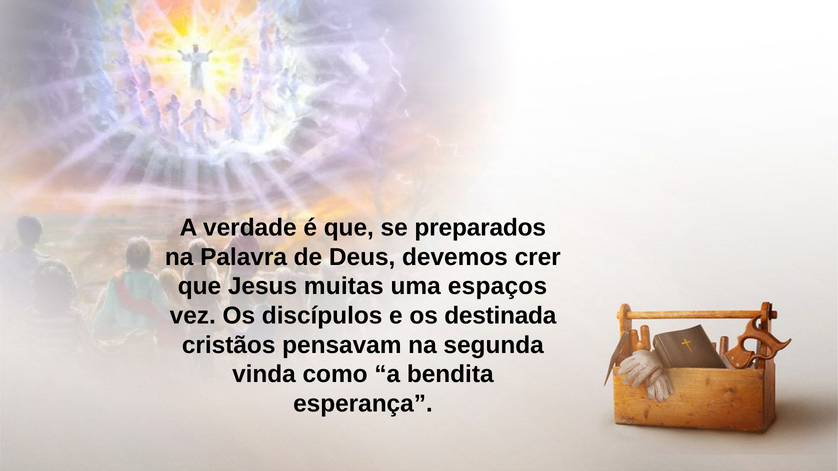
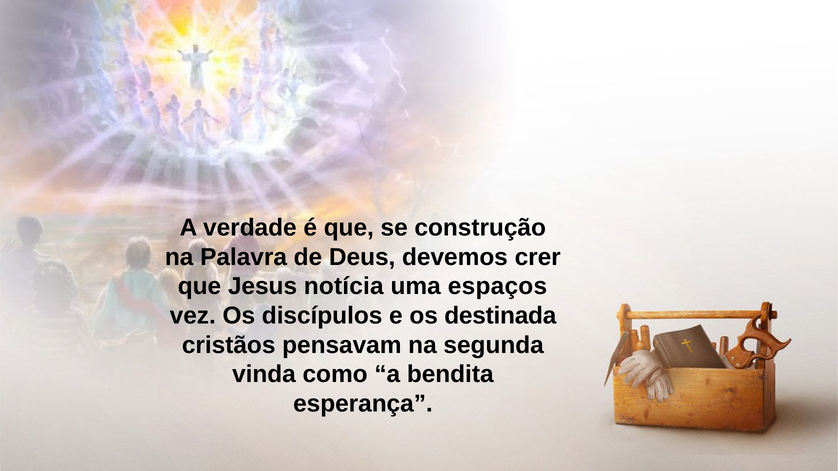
preparados: preparados -> construção (480, 228)
muitas: muitas -> notícia (344, 287)
